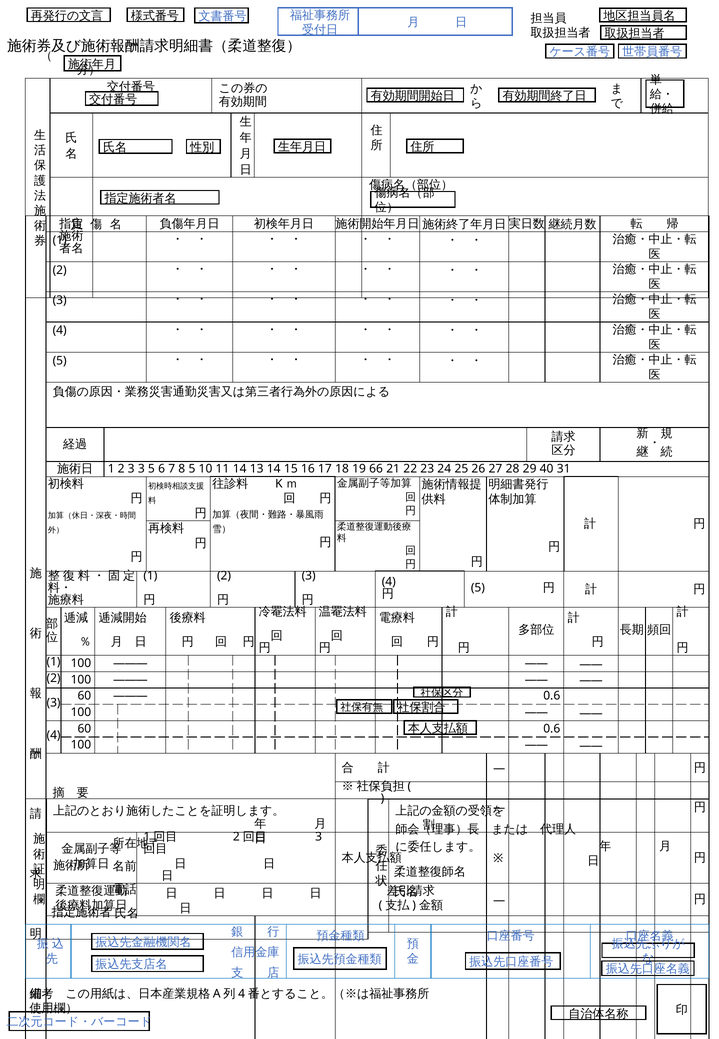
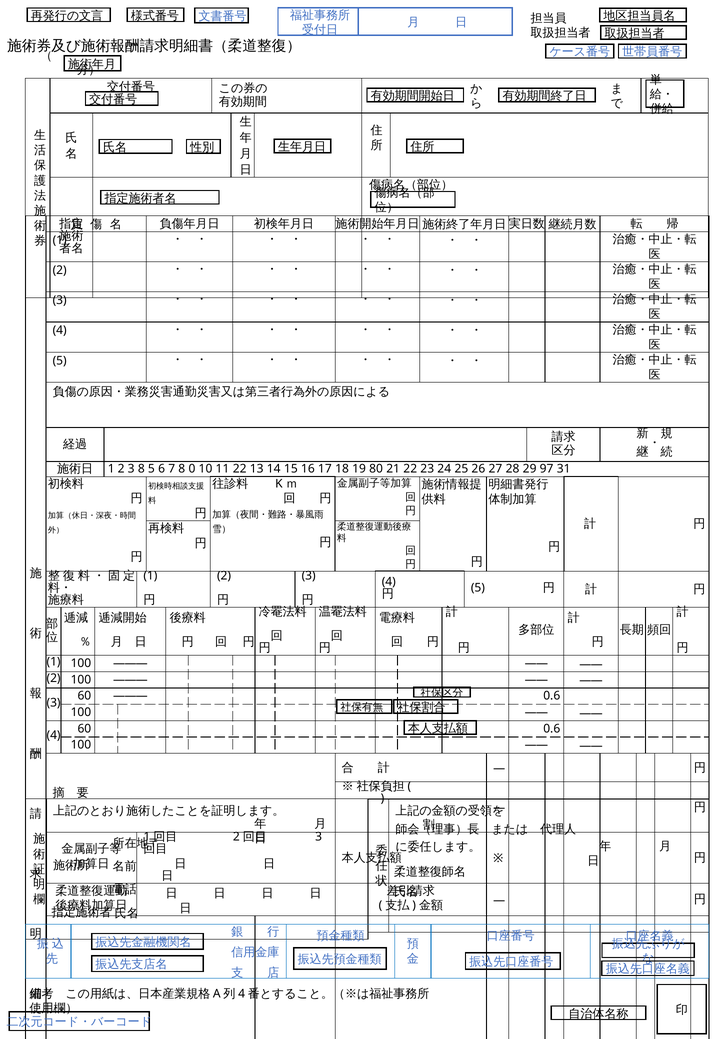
3 3: 3 -> 8 (141, 469)
8 5: 5 -> 0 (192, 469)
11 14: 14 -> 22 (240, 469)
66: 66 -> 80 (376, 469)
40: 40 -> 97 (547, 469)
